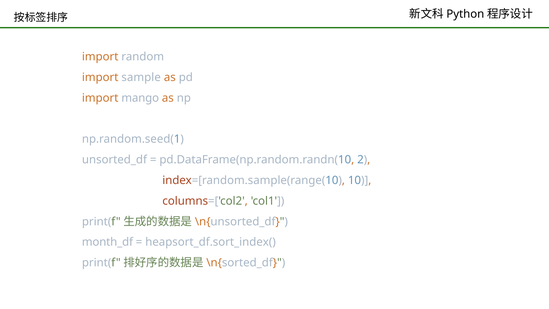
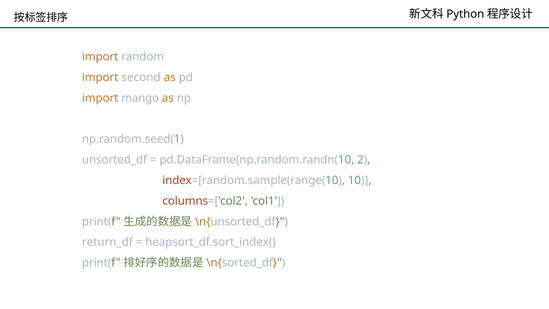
sample: sample -> second (141, 77)
month_df: month_df -> return_df (107, 242)
